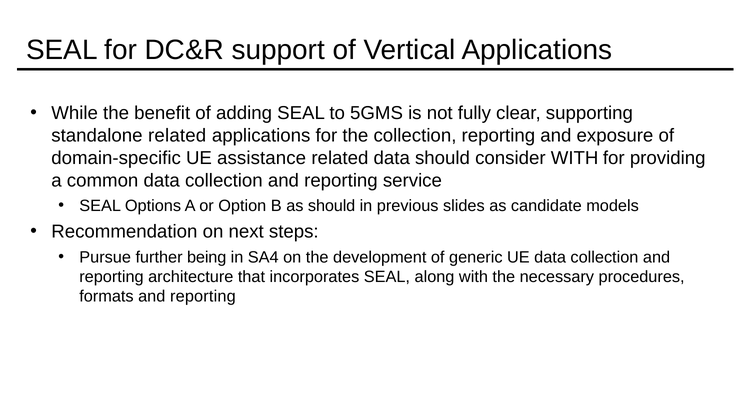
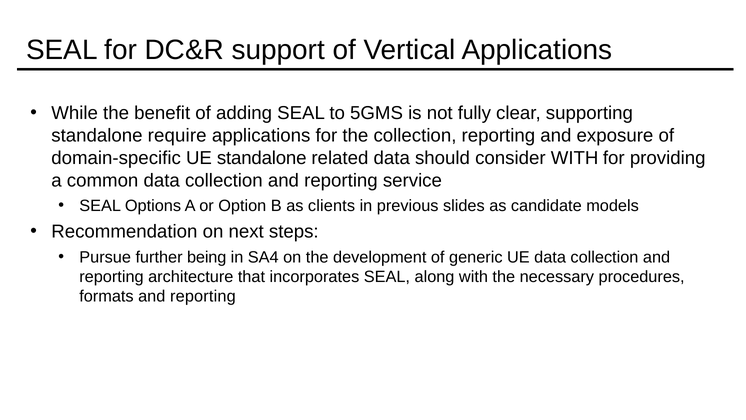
standalone related: related -> require (177, 136)
UE assistance: assistance -> standalone (262, 158)
as should: should -> clients (332, 206)
